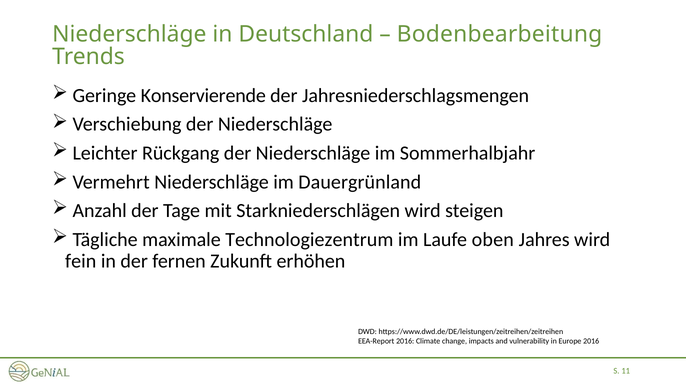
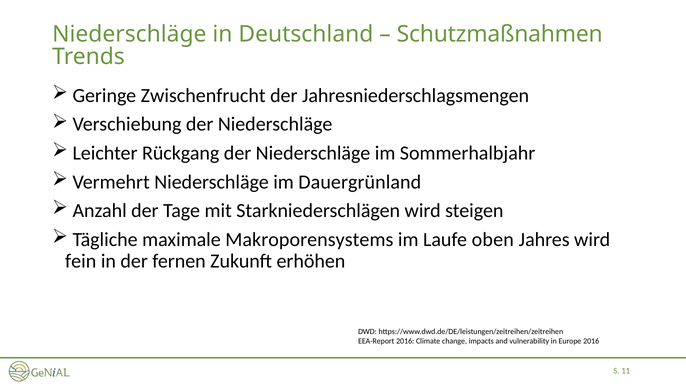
Bodenbearbeitung: Bodenbearbeitung -> Schutzmaßnahmen (500, 34)
Konservierende: Konservierende -> Zwischenfrucht (203, 96)
Technologiezentrum: Technologiezentrum -> Makroporensystems (309, 239)
